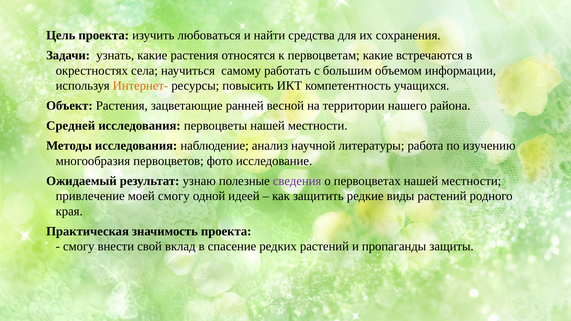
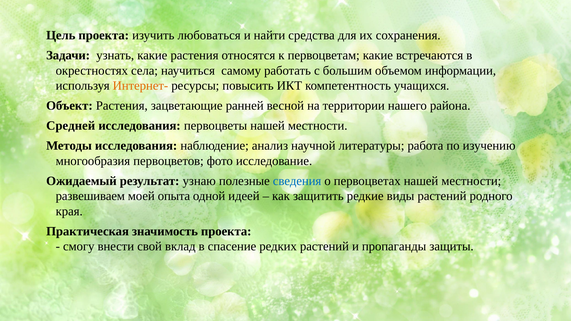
сведения colour: purple -> blue (297, 181)
привлечение: привлечение -> развешиваем (90, 196)
моей смогу: смогу -> опыта (174, 196)
